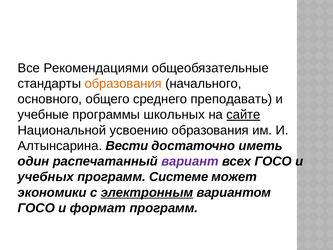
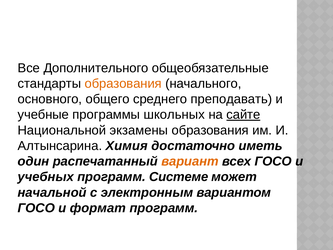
Рекомендациями: Рекомендациями -> Дополнительного (96, 68)
усвоению: усвоению -> экзамены (139, 130)
Вести: Вести -> Химия (127, 146)
вариант colour: purple -> orange (190, 161)
экономики: экономики -> начальной (52, 192)
электронным underline: present -> none (147, 192)
